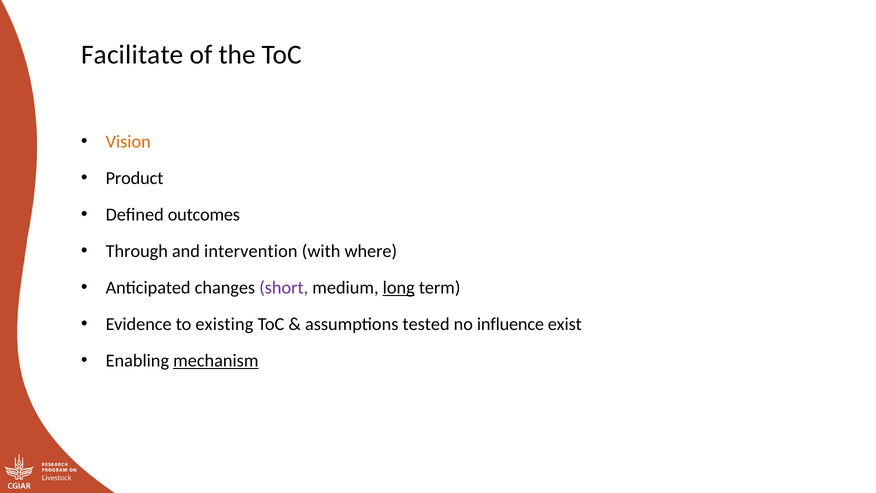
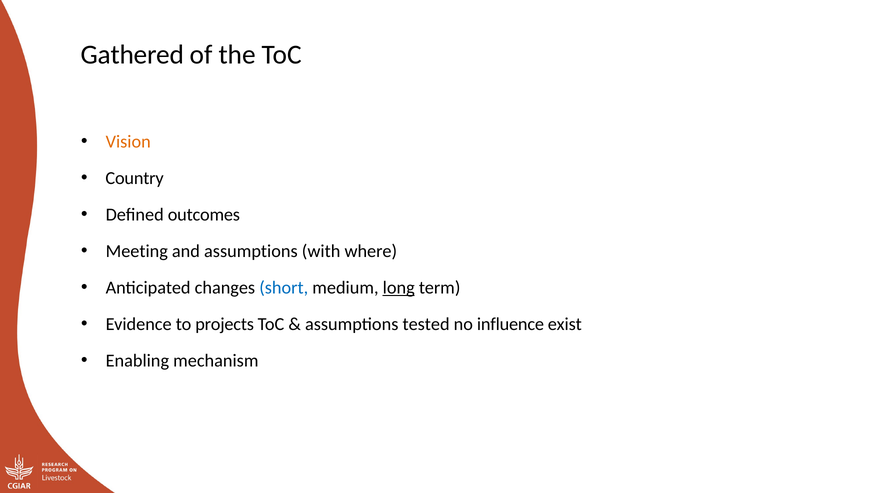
Facilitate: Facilitate -> Gathered (132, 54)
Product: Product -> Country (135, 178)
Through: Through -> Meeting (137, 251)
and intervention: intervention -> assumptions (251, 251)
short colour: purple -> blue (284, 287)
existing: existing -> projects (225, 324)
mechanism underline: present -> none (216, 360)
